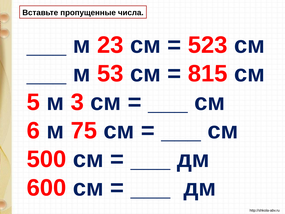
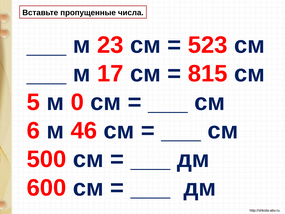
53: 53 -> 17 (110, 74)
3: 3 -> 0 (77, 102)
75: 75 -> 46 (84, 131)
